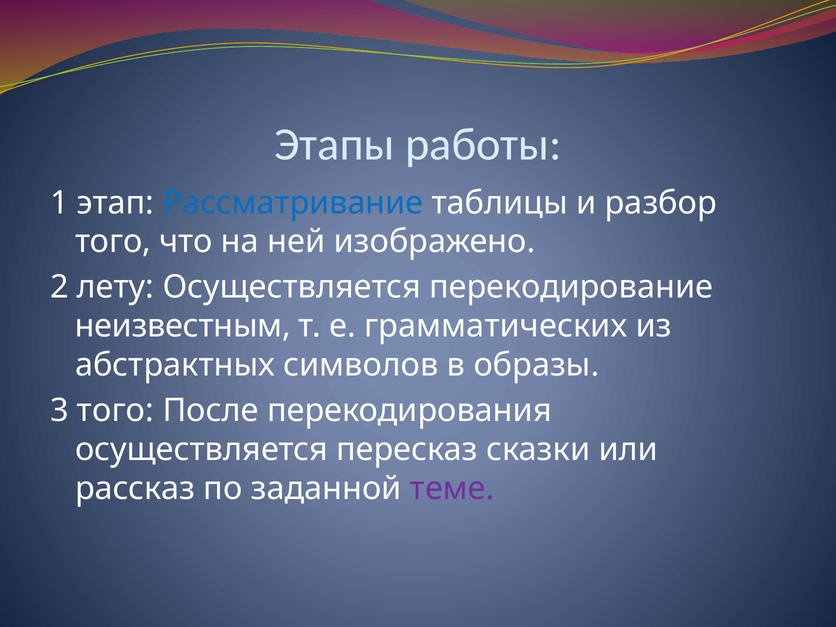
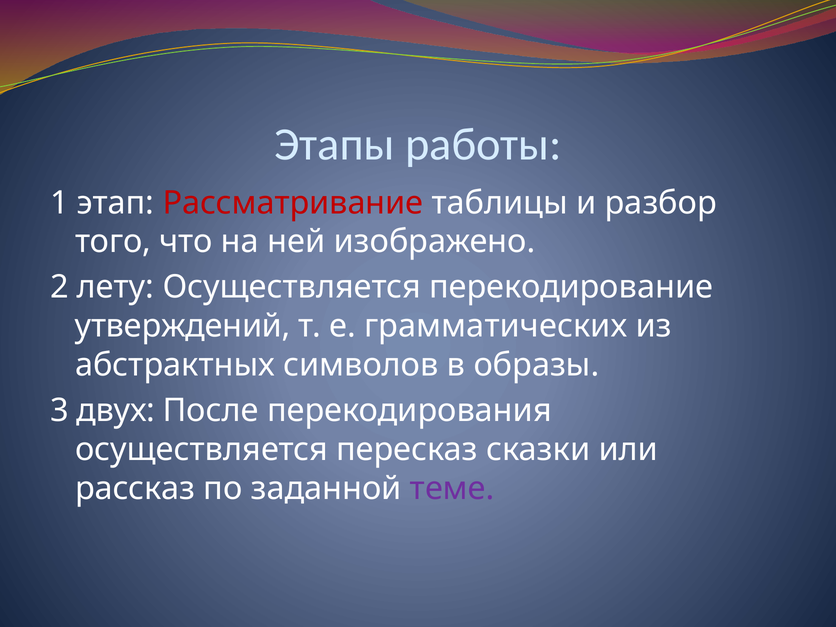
Рассматривание colour: blue -> red (293, 203)
неизвестным: неизвестным -> утверждений (183, 326)
3 того: того -> двух (116, 410)
